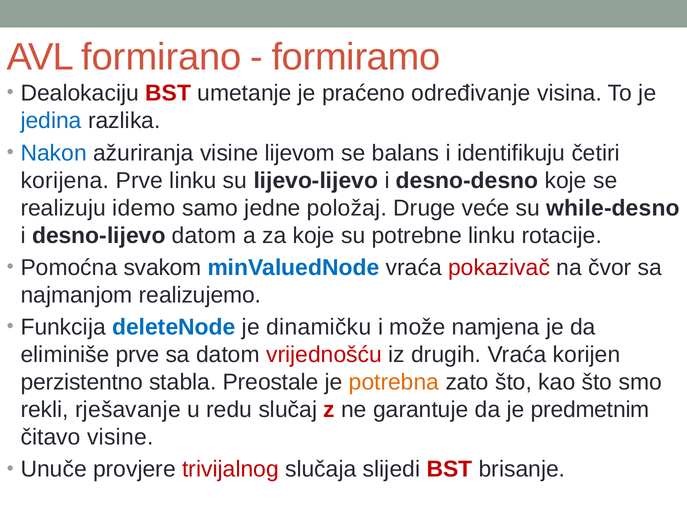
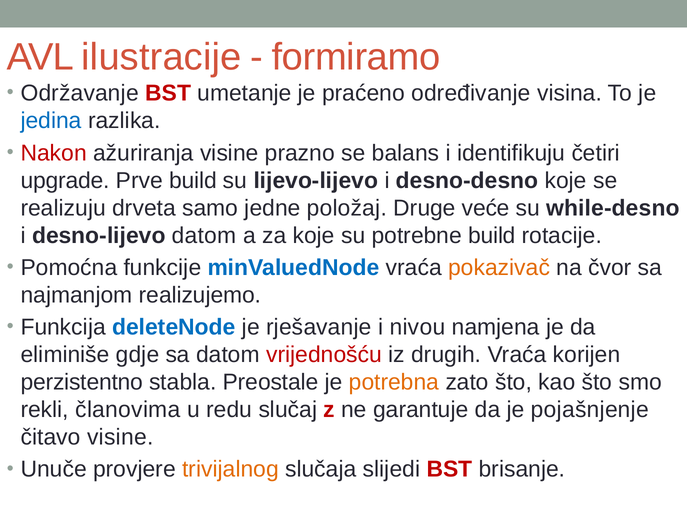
formirano: formirano -> ilustracije (161, 57)
Dealokaciju: Dealokaciju -> Održavanje (80, 93)
Nakon colour: blue -> red (54, 153)
lijevom: lijevom -> prazno (300, 153)
korijena: korijena -> upgrade (65, 180)
Prve linku: linku -> build (193, 180)
idemo: idemo -> drveta (144, 208)
potrebne linku: linku -> build (492, 235)
svakom: svakom -> funkcije (162, 267)
pokazivač colour: red -> orange (499, 267)
dinamičku: dinamičku -> rješavanje (319, 327)
može: može -> nivou (417, 327)
eliminiše prve: prve -> gdje (138, 354)
rješavanje: rješavanje -> članovima (128, 409)
predmetnim: predmetnim -> pojašnjenje (590, 409)
trivijalnog colour: red -> orange (230, 469)
